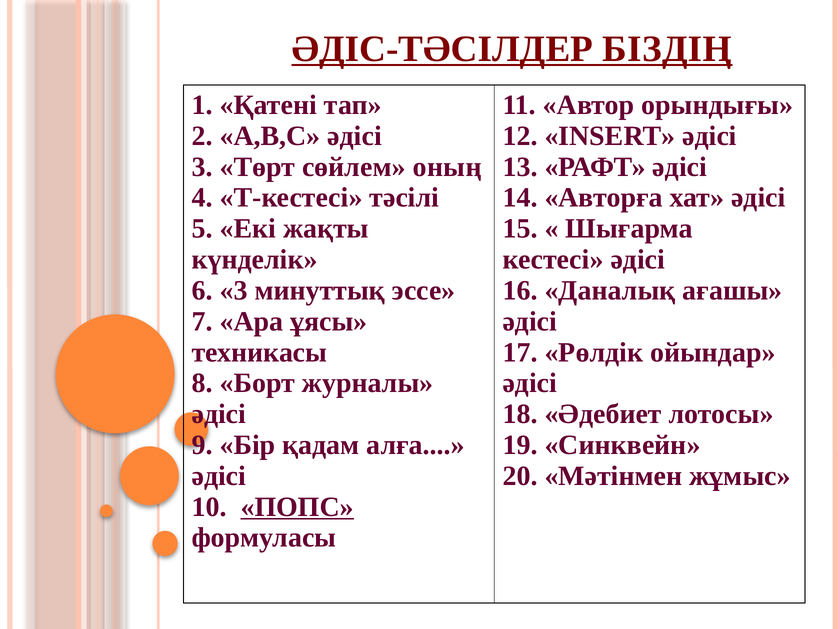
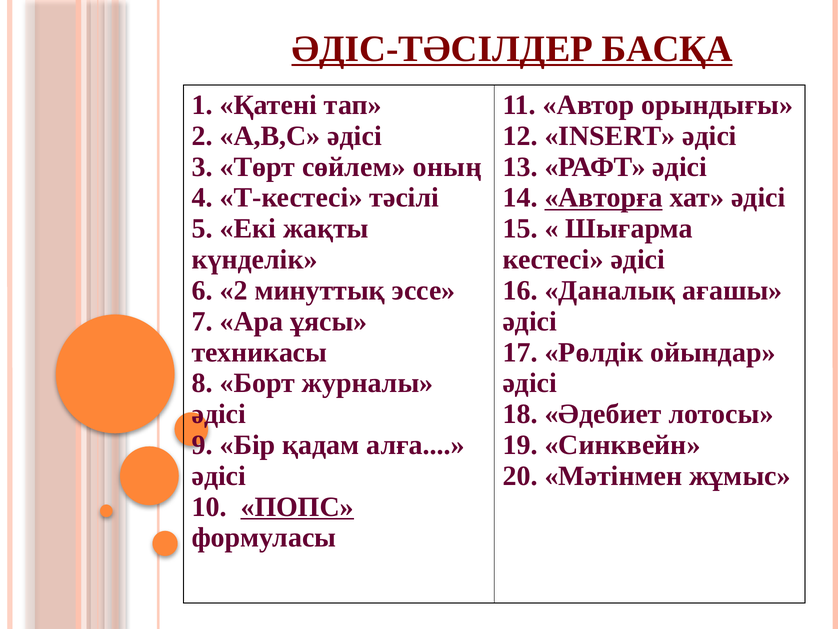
БІЗДІҢ: БІЗДІҢ -> БАСҚА (667, 49)
Авторға underline: none -> present (604, 198)
6 3: 3 -> 2 (234, 290)
